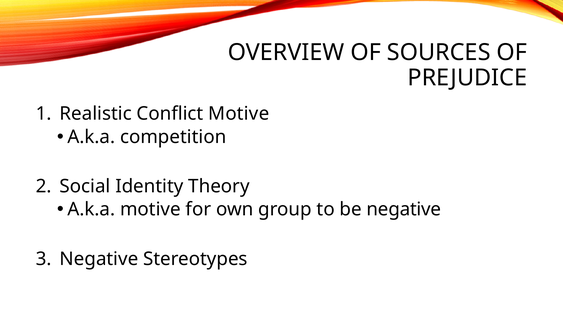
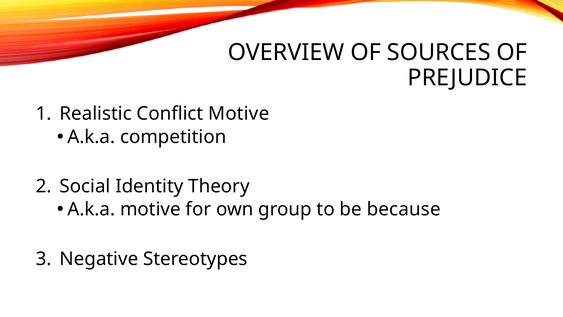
be negative: negative -> because (404, 209)
